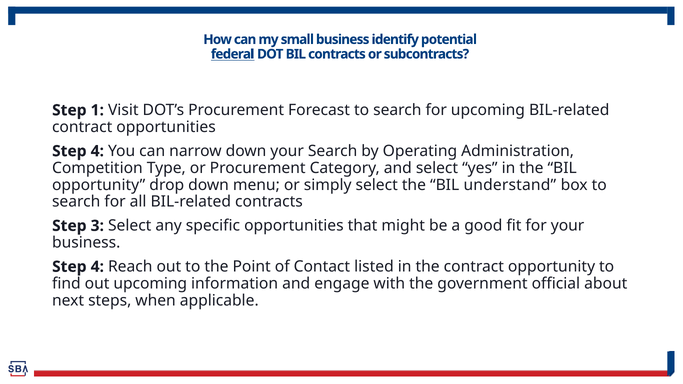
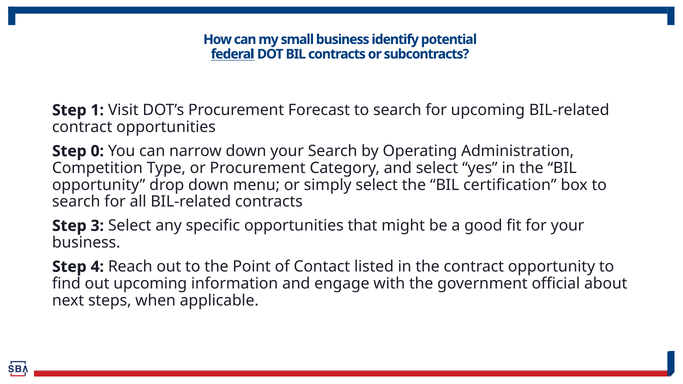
4: 4 -> 0 (97, 151)
understand: understand -> certification (510, 185)
